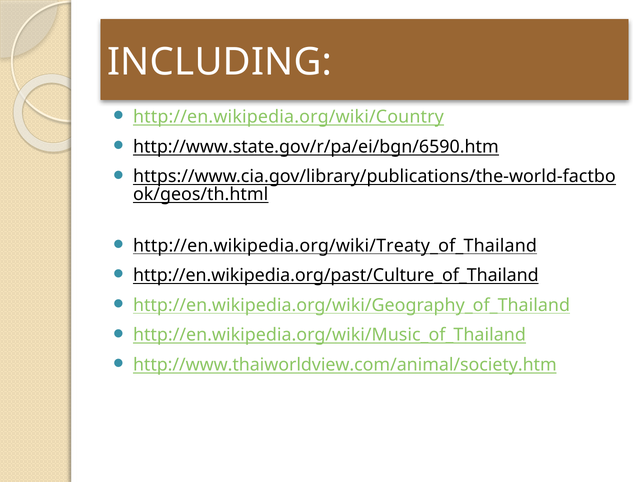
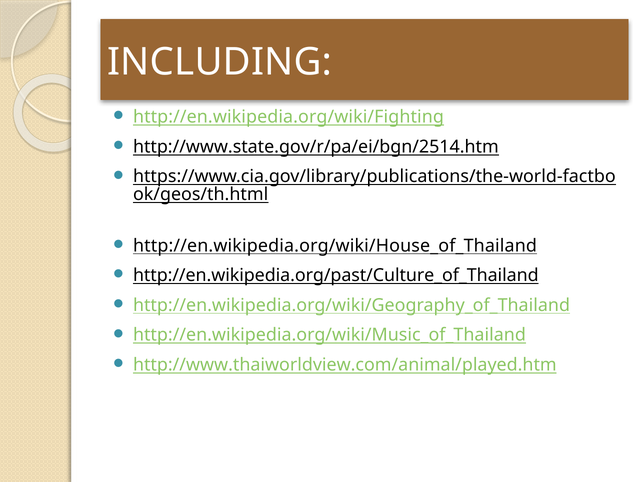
http://en.wikipedia.org/wiki/Country: http://en.wikipedia.org/wiki/Country -> http://en.wikipedia.org/wiki/Fighting (288, 117)
http://www.state.gov/r/pa/ei/bgn/6590.htm: http://www.state.gov/r/pa/ei/bgn/6590.htm -> http://www.state.gov/r/pa/ei/bgn/2514.htm (316, 147)
http://en.wikipedia.org/wiki/Treaty_of_Thailand: http://en.wikipedia.org/wiki/Treaty_of_Thailand -> http://en.wikipedia.org/wiki/House_of_Thailand (335, 246)
http://www.thaiworldview.com/animal/society.htm: http://www.thaiworldview.com/animal/society.htm -> http://www.thaiworldview.com/animal/played.htm (345, 365)
